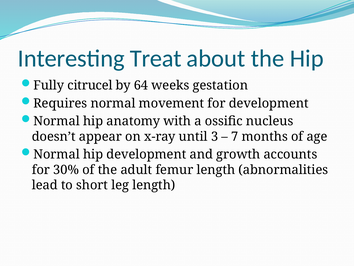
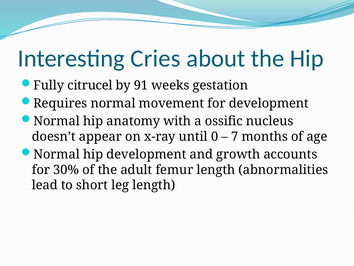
Treat: Treat -> Cries (155, 58)
64: 64 -> 91 (141, 85)
3: 3 -> 0 (215, 136)
